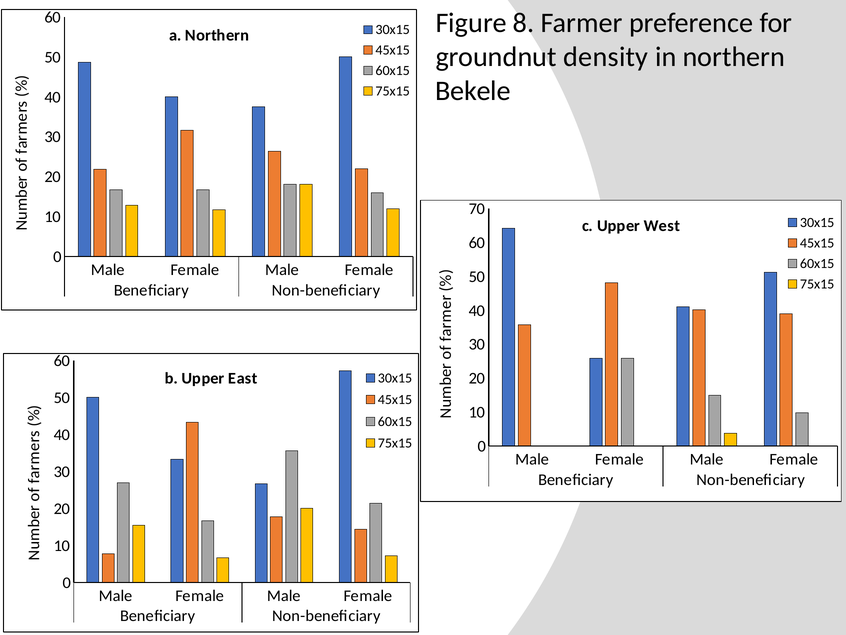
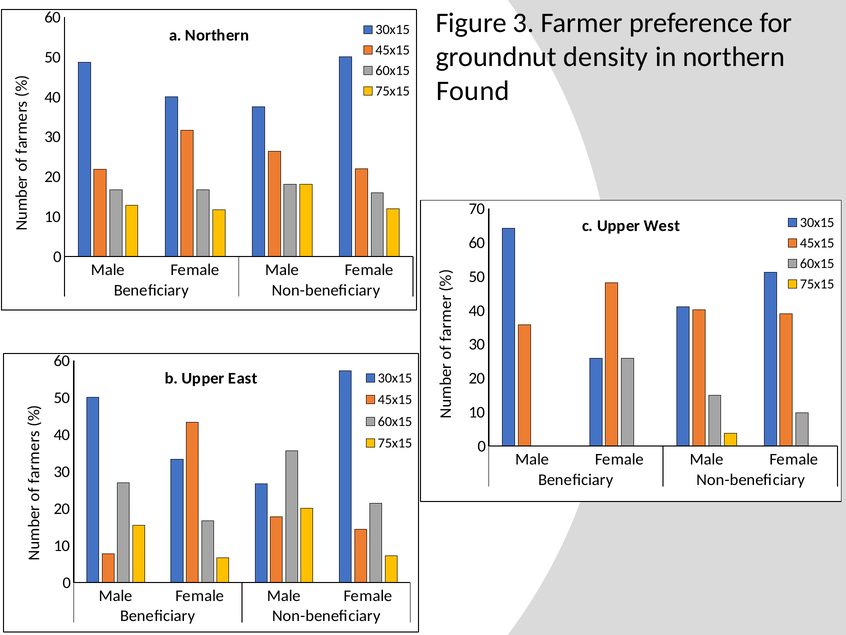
8: 8 -> 3 (524, 23)
Bekele: Bekele -> Found (473, 91)
